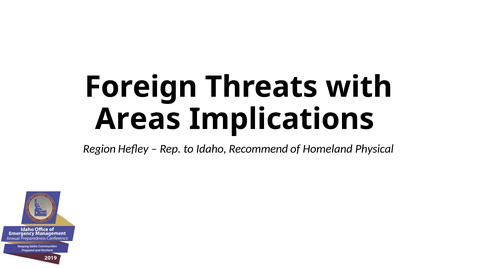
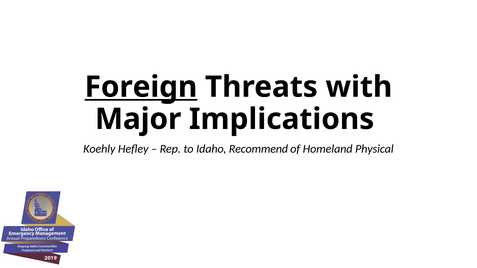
Foreign underline: none -> present (141, 87)
Areas: Areas -> Major (138, 119)
Region: Region -> Koehly (99, 149)
